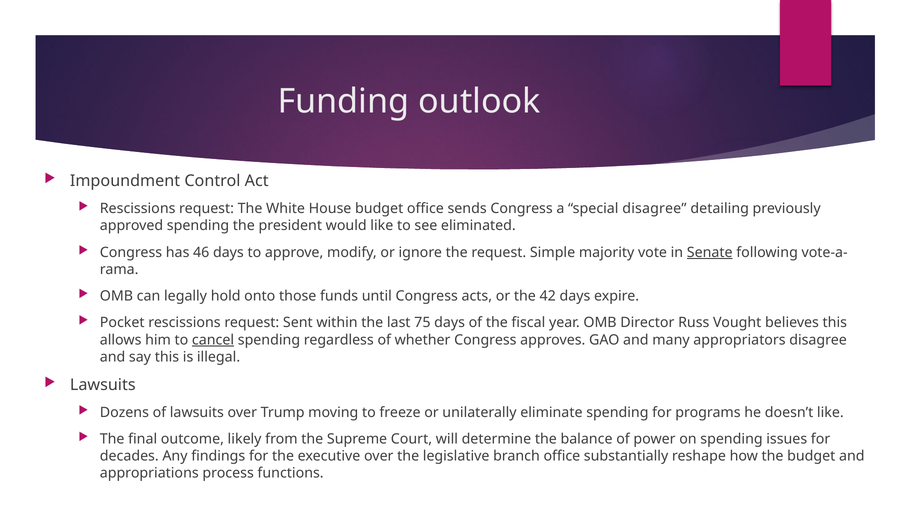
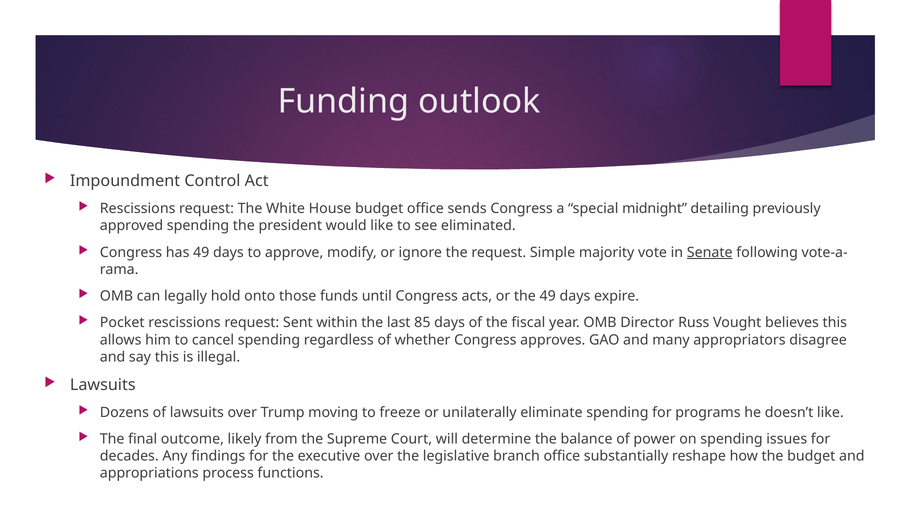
special disagree: disagree -> midnight (655, 208)
has 46: 46 -> 49 (201, 252)
the 42: 42 -> 49 (548, 296)
75: 75 -> 85 (422, 322)
cancel underline: present -> none (213, 339)
